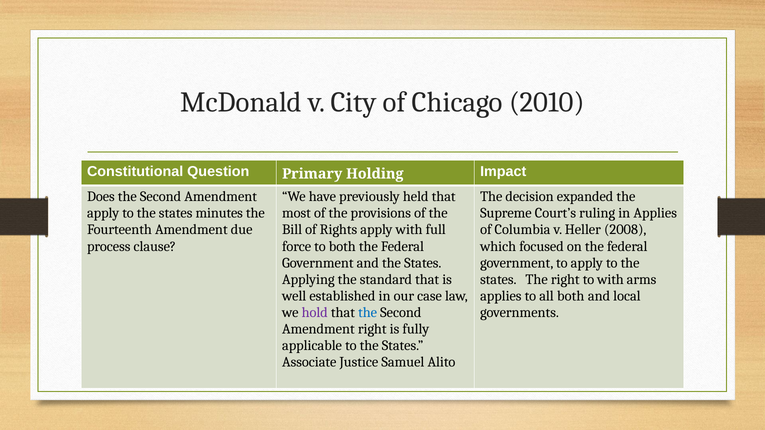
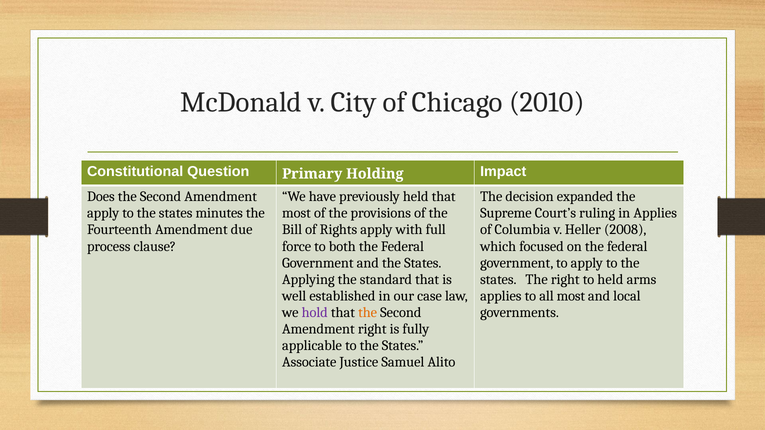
to with: with -> held (610, 280)
all both: both -> most (571, 296)
the colour: blue -> orange (368, 313)
